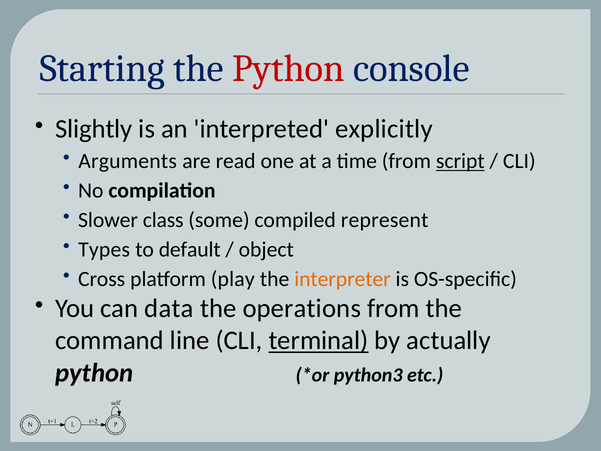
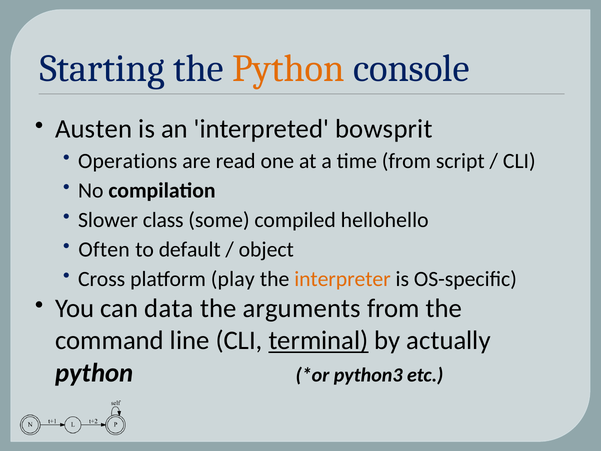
Python colour: red -> orange (288, 68)
Slightly: Slightly -> Austen (94, 129)
explicitly: explicitly -> bowsprit (384, 129)
Arguments: Arguments -> Operations (128, 161)
script underline: present -> none (460, 161)
represent: represent -> hellohello (385, 220)
Types: Types -> Often (104, 249)
operations: operations -> arguments (302, 308)
